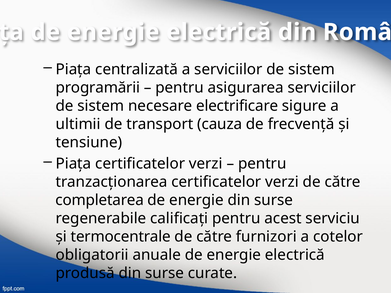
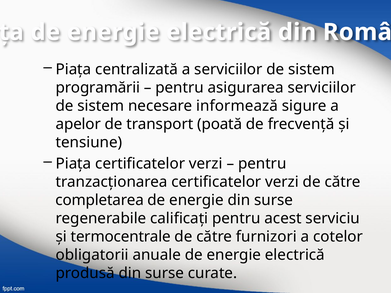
electrificare: electrificare -> informează (237, 106)
ultimii: ultimii -> apelor (78, 124)
cauza: cauza -> poată (220, 124)
